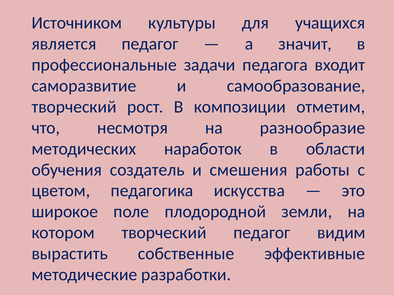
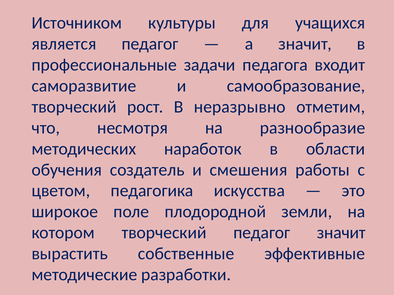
композиции: композиции -> неразрывно (240, 107)
педагог видим: видим -> значит (341, 233)
